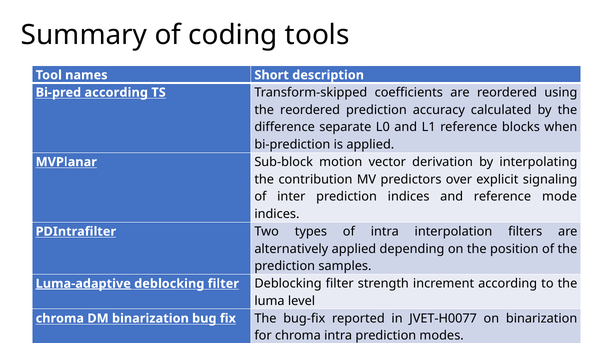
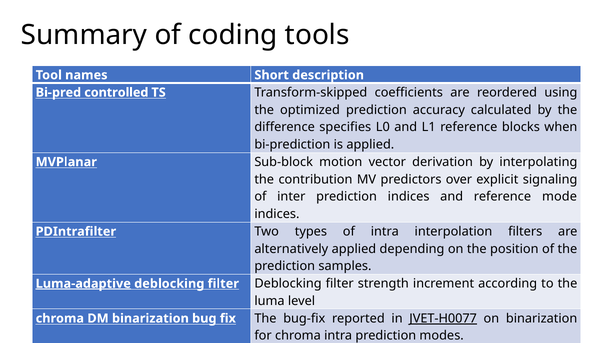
Bi-pred according: according -> controlled (116, 93)
the reordered: reordered -> optimized (310, 110)
separate: separate -> specifies (345, 127)
JVET-H0077 underline: none -> present (443, 319)
